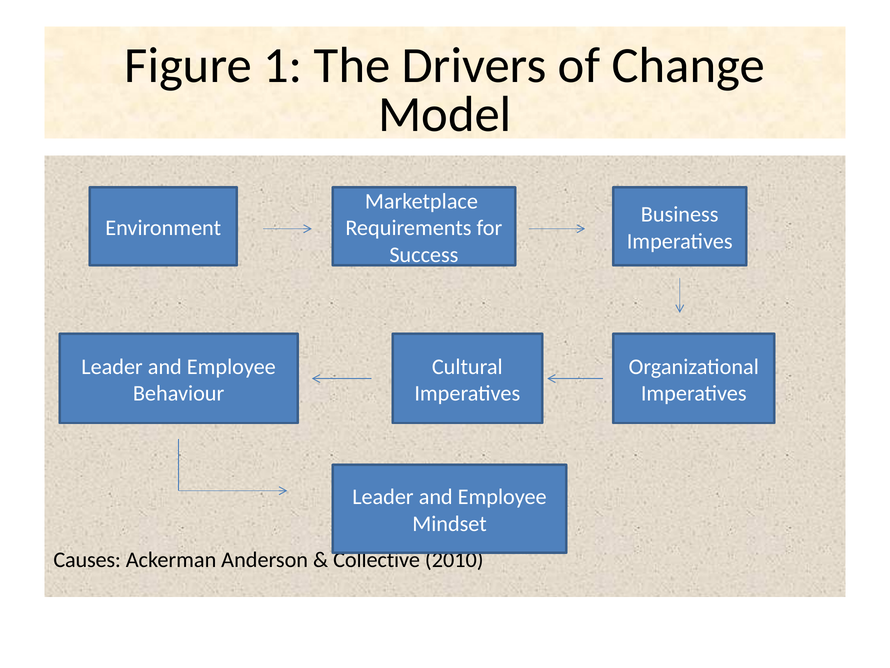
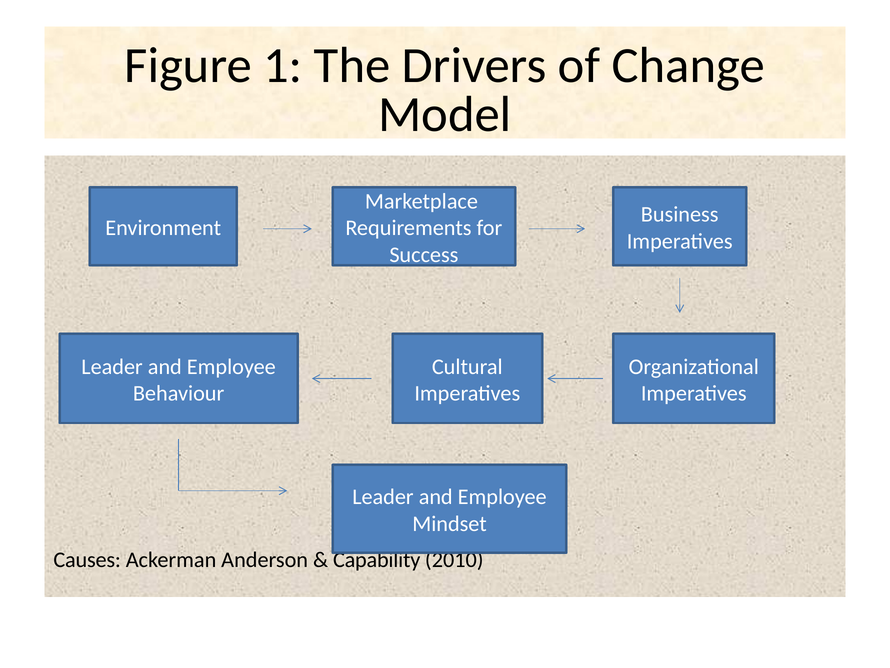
Collective: Collective -> Capability (377, 559)
